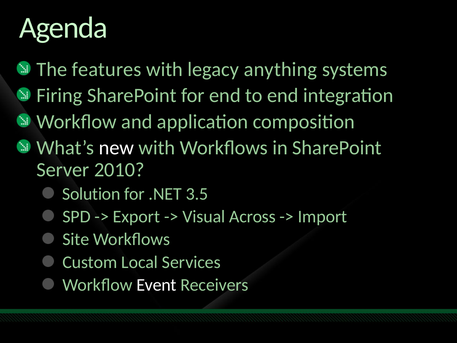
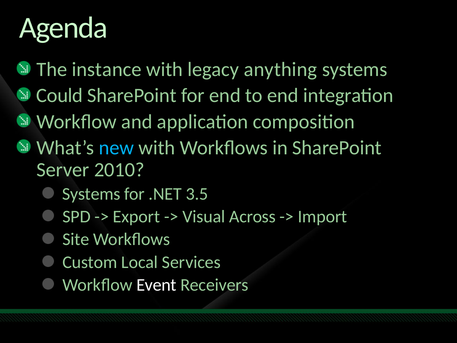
features: features -> instance (107, 70)
Firing: Firing -> Could (60, 96)
new colour: white -> light blue (116, 148)
Solution: Solution -> Systems (91, 194)
